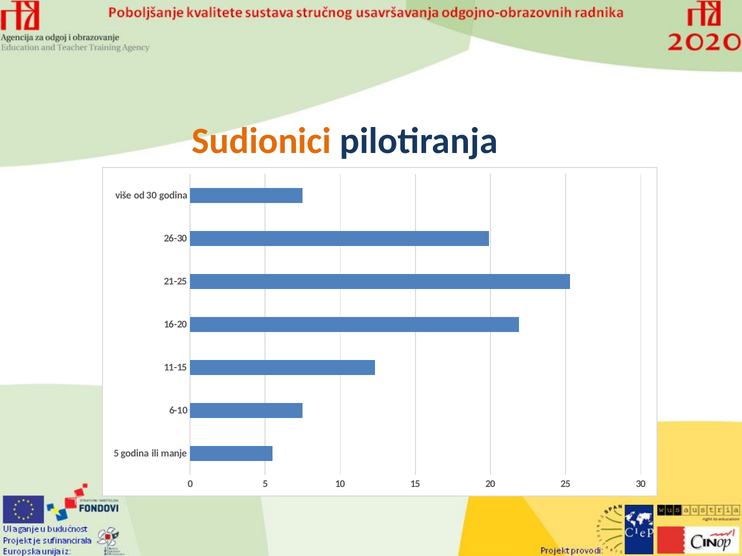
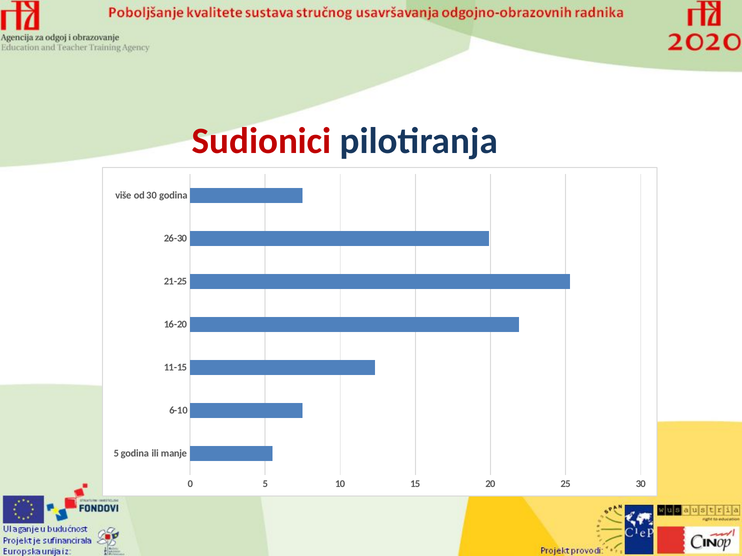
Sudionici colour: orange -> red (262, 141)
